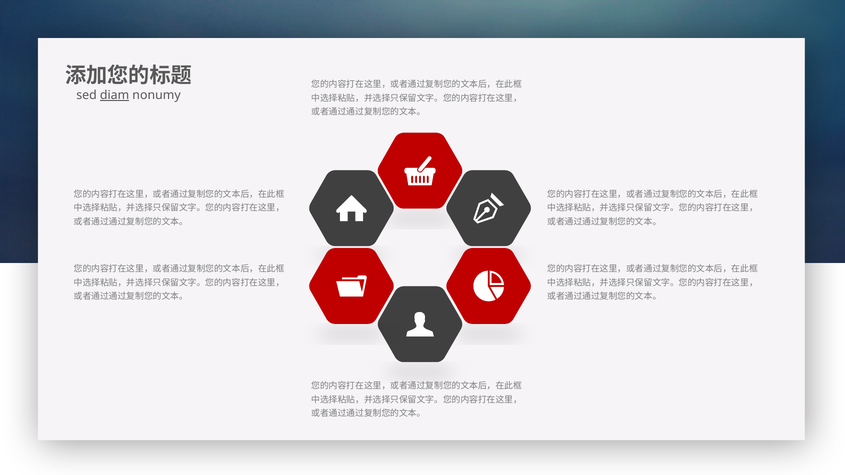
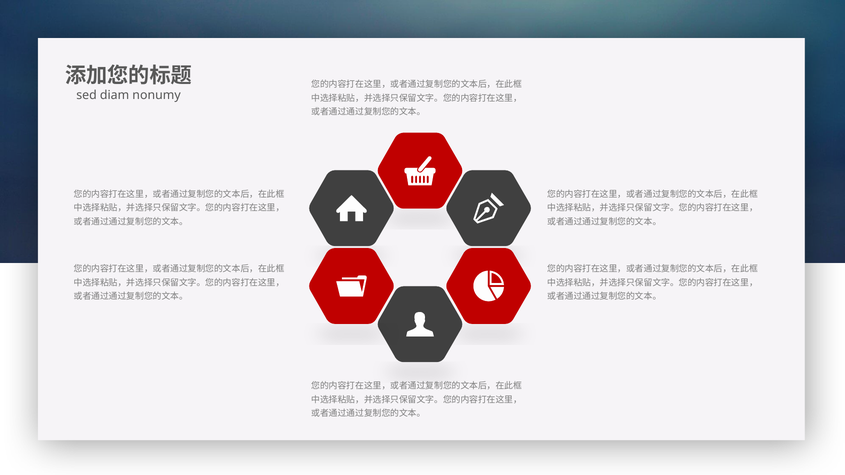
diam underline: present -> none (115, 95)
